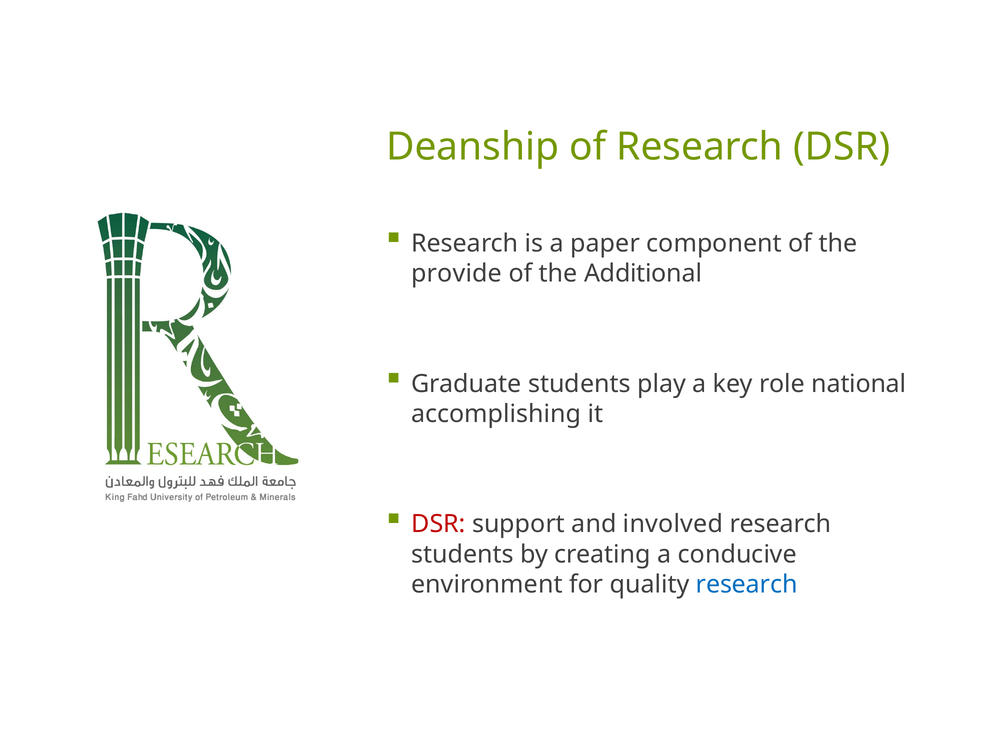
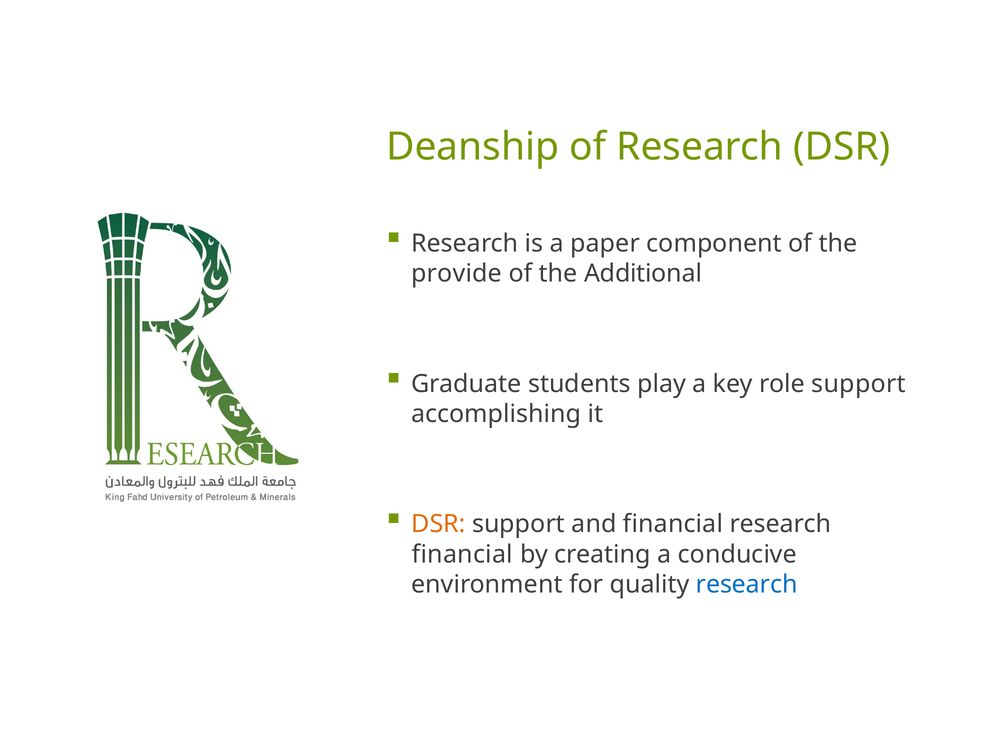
role national: national -> support (859, 384)
DSR colour: red -> orange (438, 524)
and involved: involved -> financial (673, 524)
students: students -> financial (462, 554)
